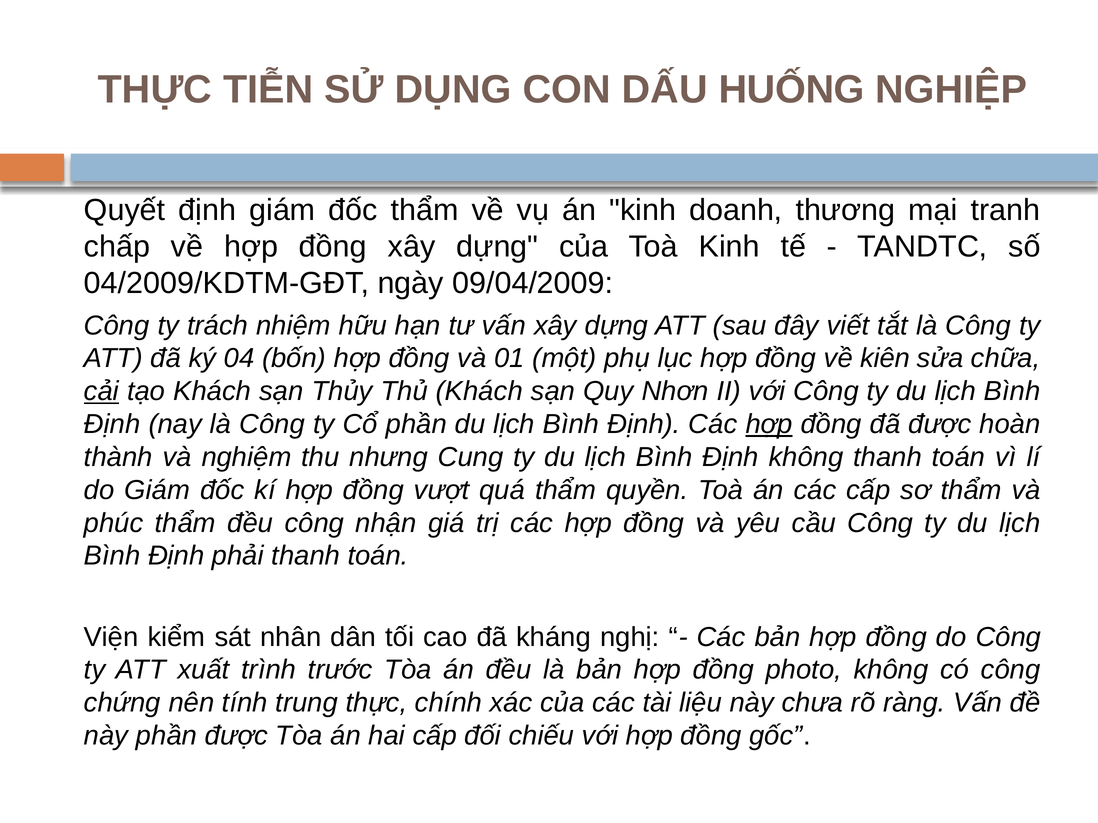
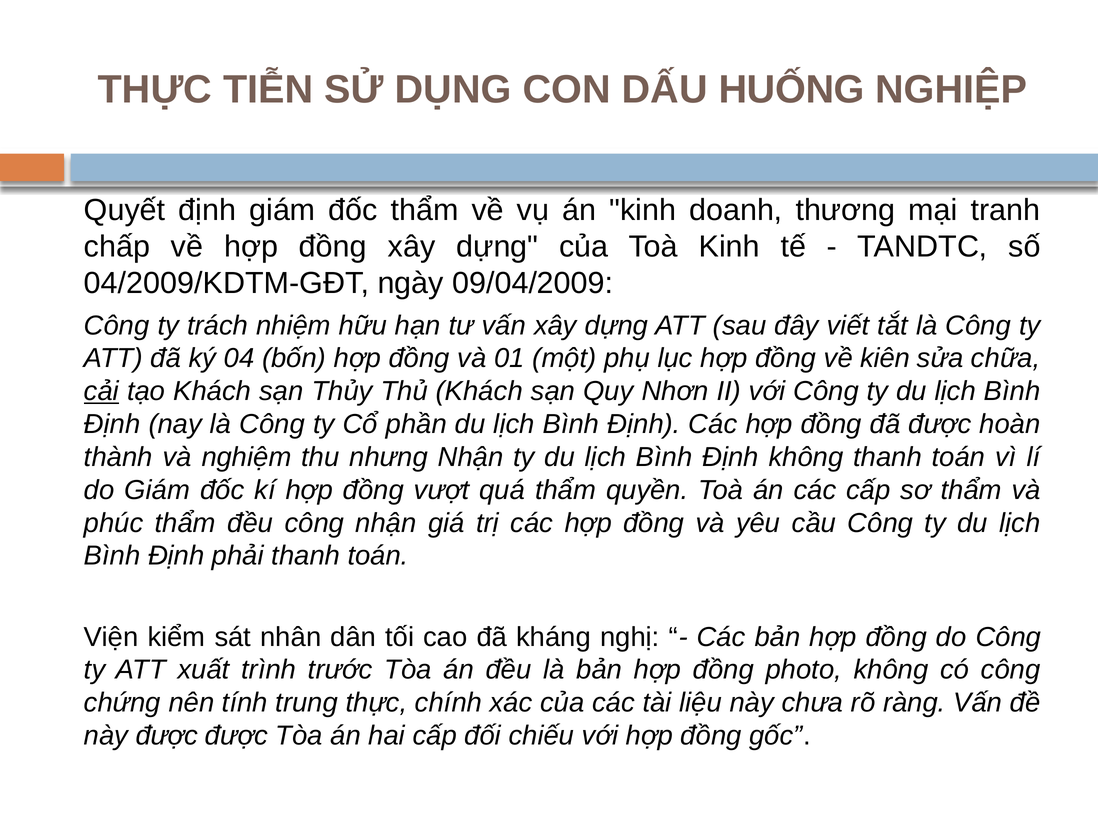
hợp underline: present -> none (769, 425)
nhưng Cung: Cung -> Nhận (470, 457)
này phần: phần -> được (167, 736)
